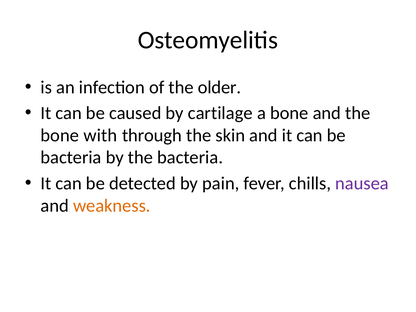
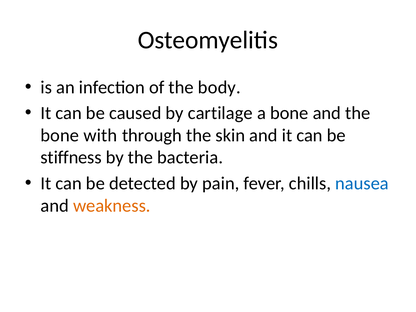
older: older -> body (219, 87)
bacteria: bacteria -> stiffness (71, 158)
nausea colour: purple -> blue (362, 183)
